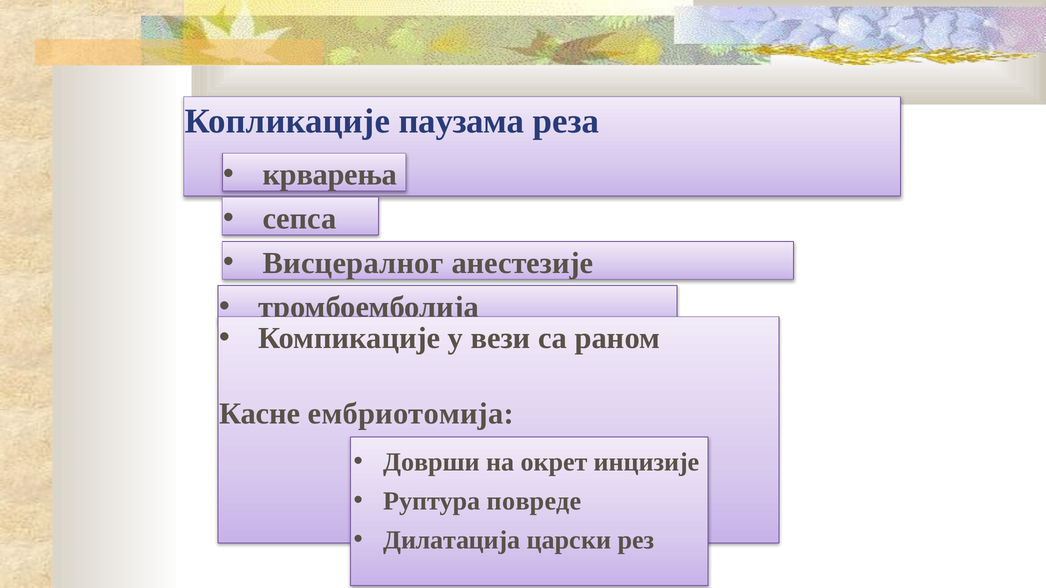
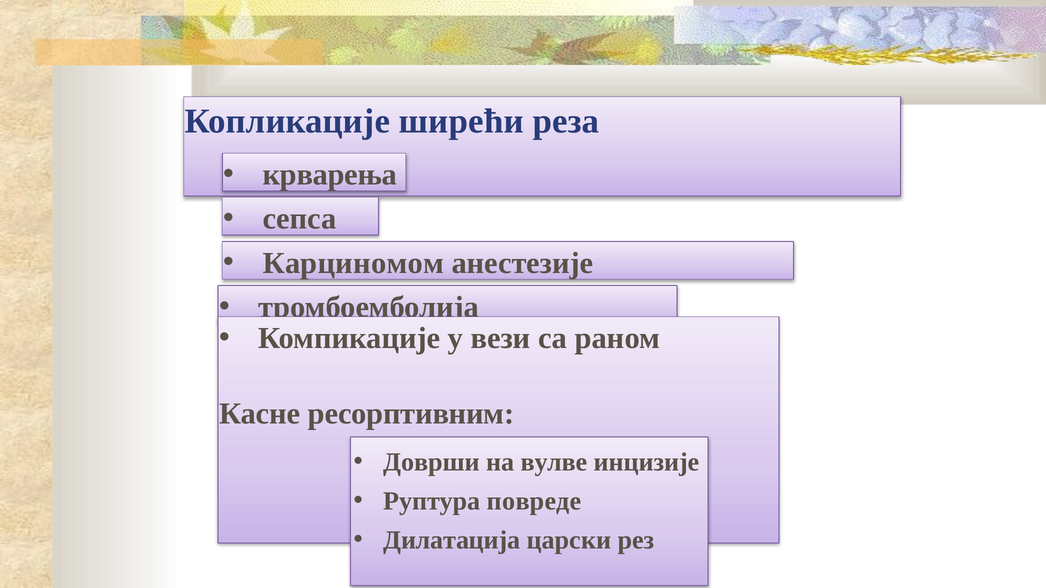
паузама: паузама -> ширећи (461, 121)
Висцералног: Висцералног -> Карциномом (353, 263)
ембриотомија: ембриотомија -> ресорптивним (411, 414)
окрет: окрет -> вулве (554, 462)
